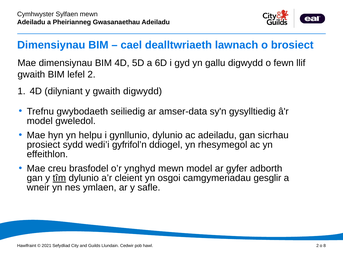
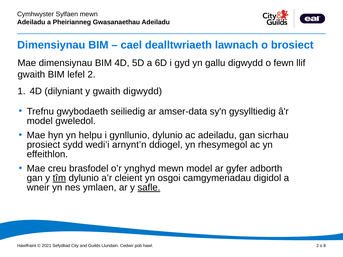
gyfrifol’n: gyfrifol’n -> arnynt’n (129, 145)
gesglir: gesglir -> digidol (267, 178)
safle underline: none -> present (149, 188)
